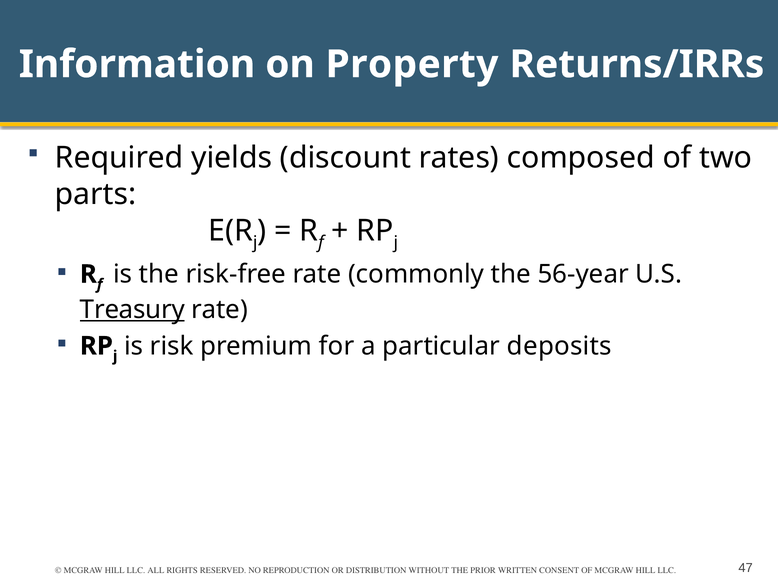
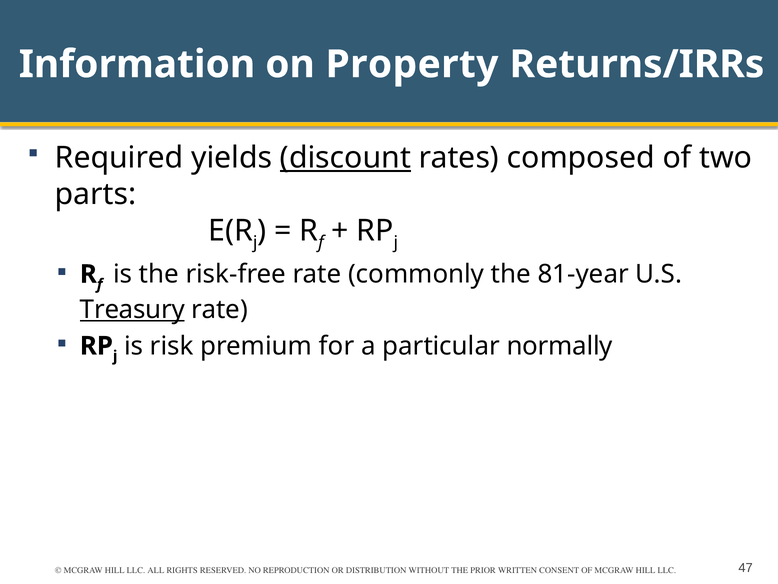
discount underline: none -> present (345, 158)
56-year: 56-year -> 81-year (583, 274)
deposits: deposits -> normally (560, 346)
